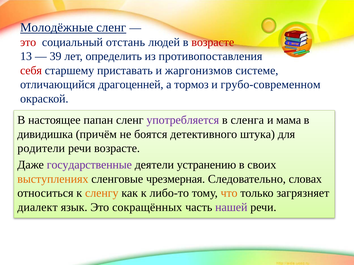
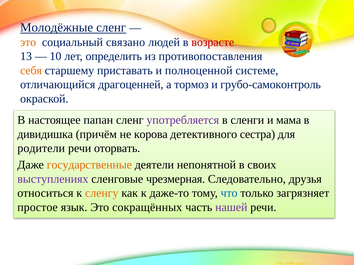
это colour: red -> orange (28, 42)
отстань: отстань -> связано (126, 42)
39: 39 -> 10 (56, 56)
себя colour: red -> orange (31, 71)
жаргонизмов: жаргонизмов -> полноценной (199, 71)
грубо-современном: грубо-современном -> грубо-самоконтроль (271, 85)
сленга: сленга -> сленги (247, 120)
боятся: боятся -> корова (151, 134)
штука: штука -> сестра (258, 134)
речи возрасте: возрасте -> оторвать (117, 149)
государственные colour: purple -> orange (89, 165)
устранению: устранению -> непонятной (206, 165)
выступлениях colour: orange -> purple (53, 179)
словах: словах -> друзья (305, 179)
либо-то: либо-то -> даже-то (169, 193)
что colour: orange -> blue (229, 193)
диалект: диалект -> простое (38, 208)
